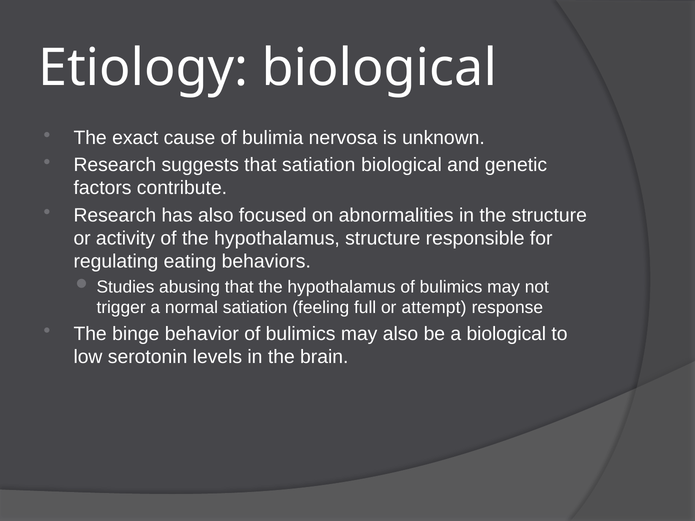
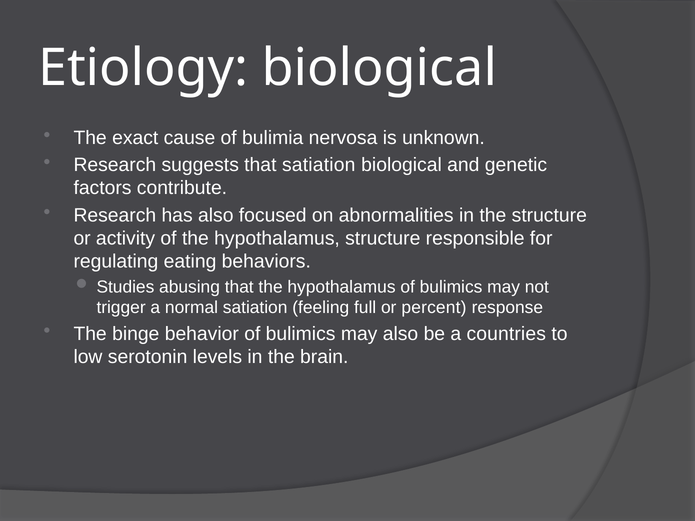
attempt: attempt -> percent (434, 308)
a biological: biological -> countries (506, 334)
